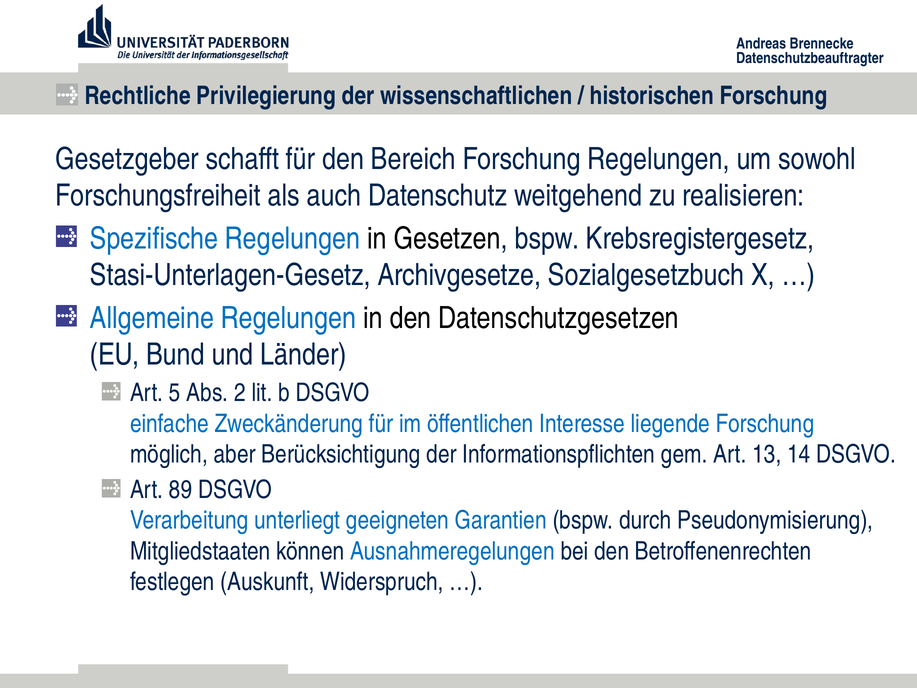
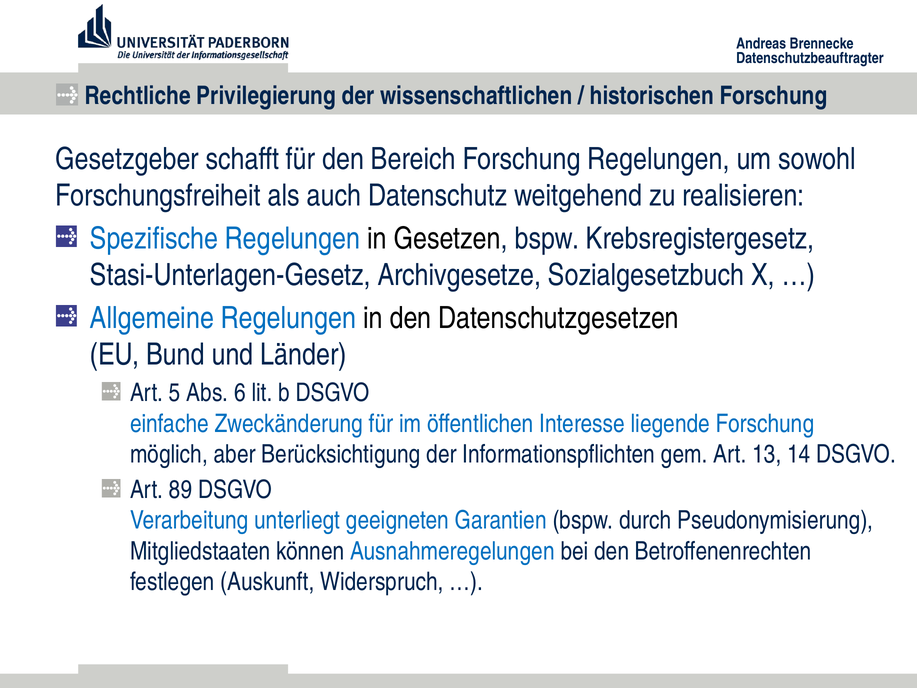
2: 2 -> 6 (240, 393)
